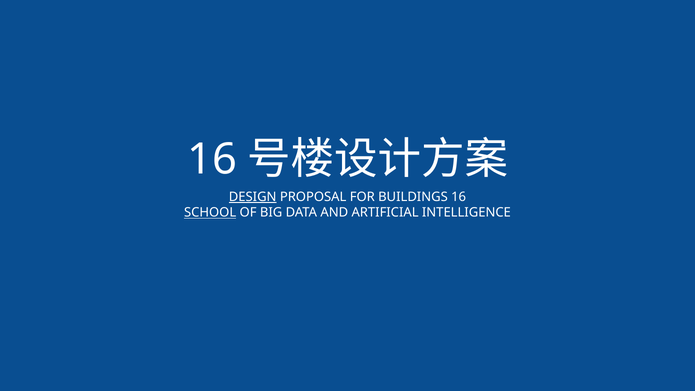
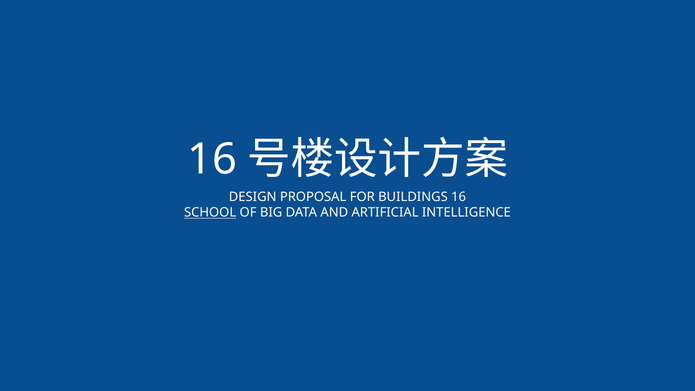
DESIGN underline: present -> none (253, 197)
